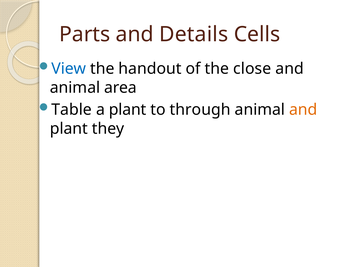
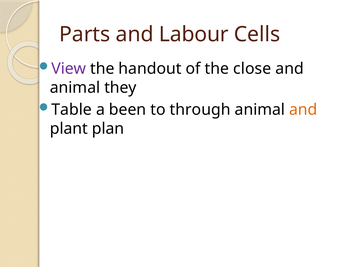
Details: Details -> Labour (194, 34)
View colour: blue -> purple (69, 69)
area: area -> they (120, 87)
a plant: plant -> been (128, 109)
they: they -> plan (108, 128)
